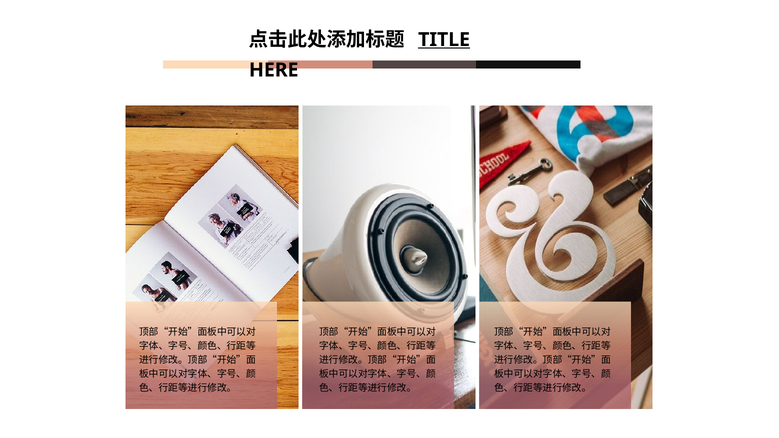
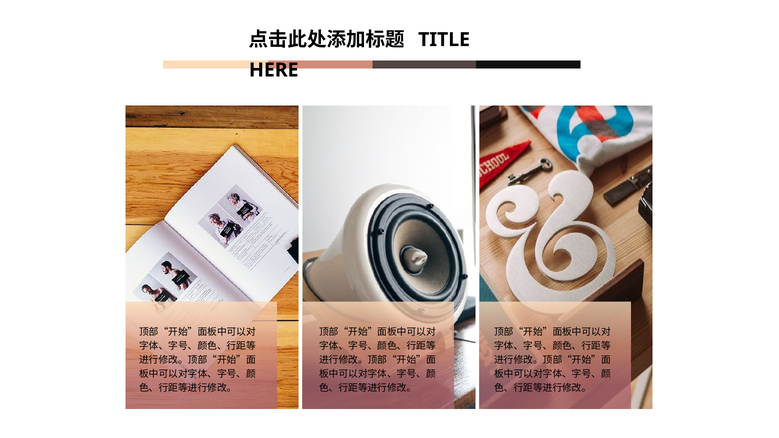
TITLE underline: present -> none (444, 40)
